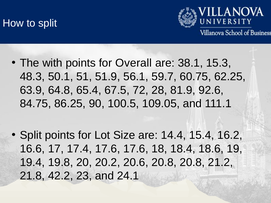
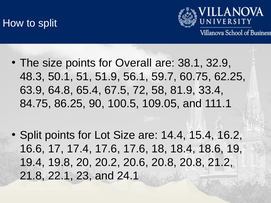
The with: with -> size (52, 63)
15.3: 15.3 -> 32.9 (219, 63)
28: 28 -> 58 (159, 90)
92.6: 92.6 -> 33.4 (211, 90)
42.2: 42.2 -> 22.1 (61, 176)
